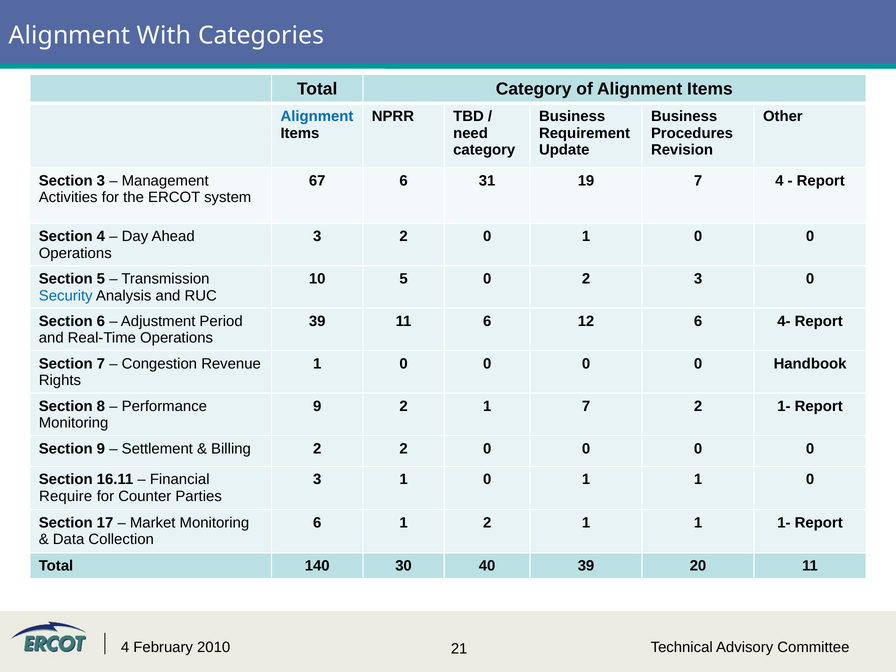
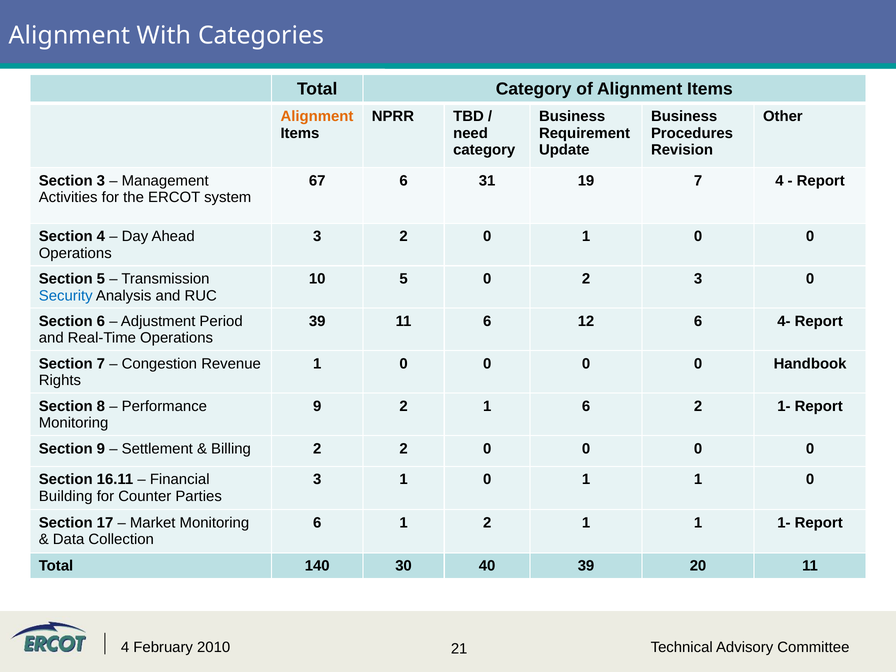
Alignment colour: blue -> orange (317, 116)
1 7: 7 -> 6 (586, 406)
Require: Require -> Building (66, 496)
